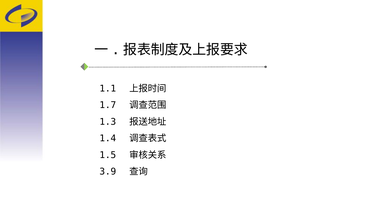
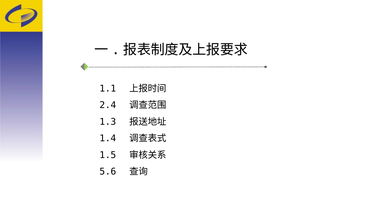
1.7: 1.7 -> 2.4 (108, 105)
3.9: 3.9 -> 5.6 (108, 171)
